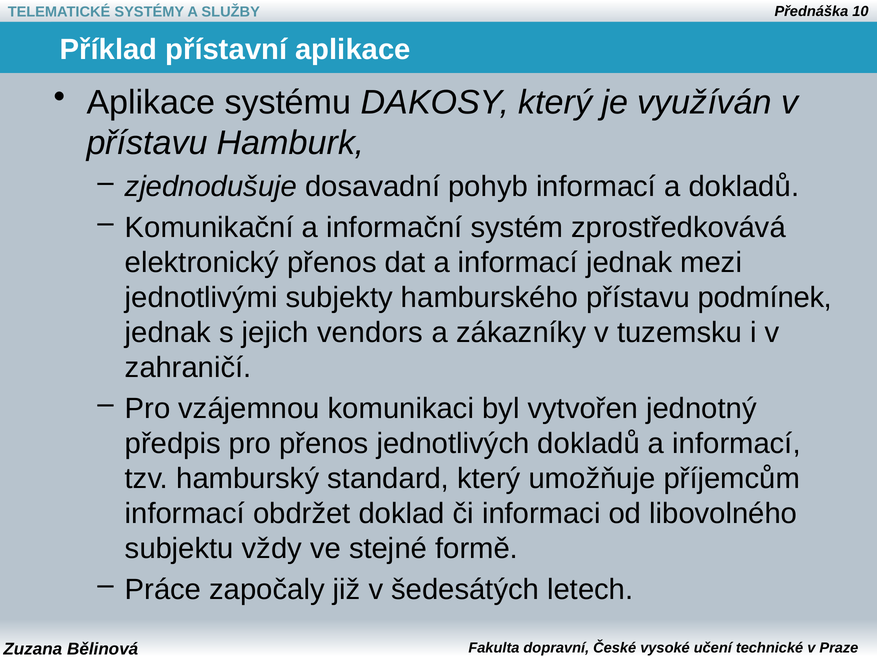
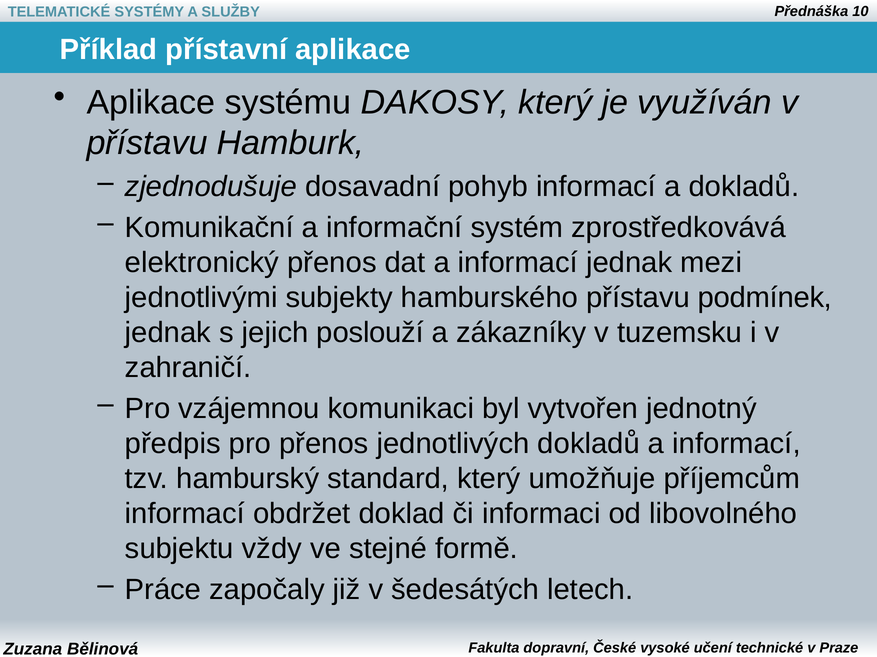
vendors: vendors -> poslouží (370, 333)
